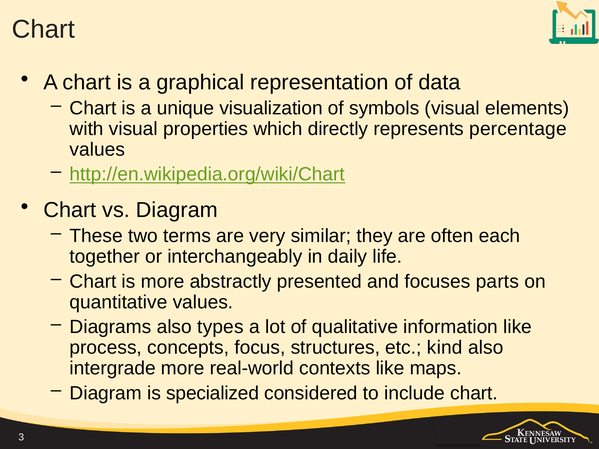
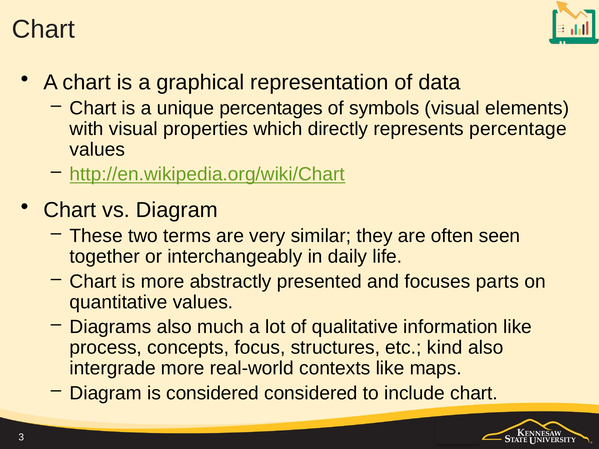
visualization: visualization -> percentages (271, 108)
each: each -> seen (500, 236)
types: types -> much (221, 327)
is specialized: specialized -> considered (213, 393)
